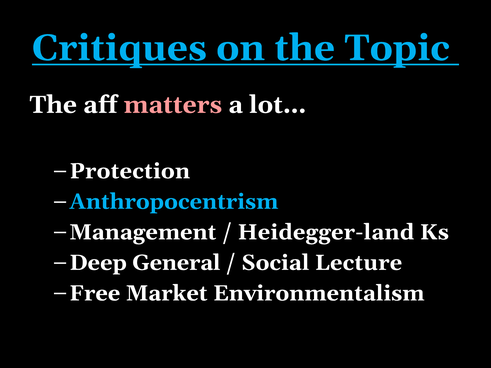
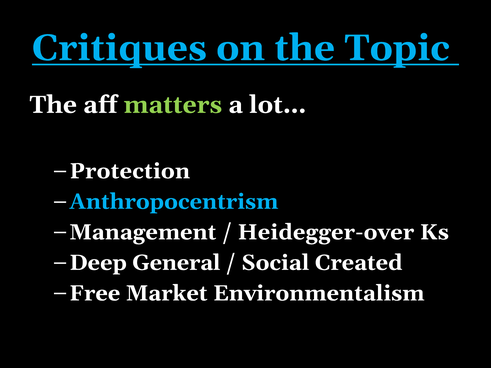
matters colour: pink -> light green (173, 105)
Heidegger-land: Heidegger-land -> Heidegger-over (326, 232)
Lecture: Lecture -> Created (359, 263)
